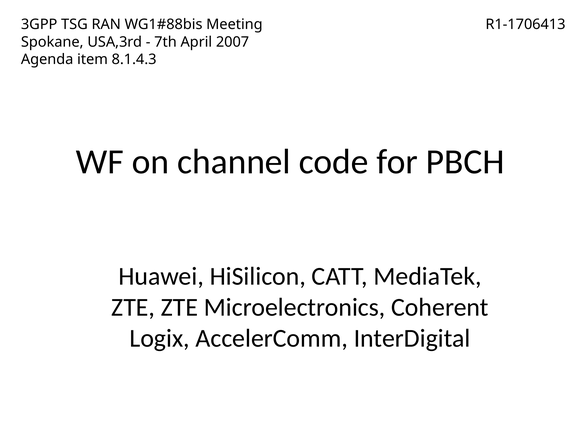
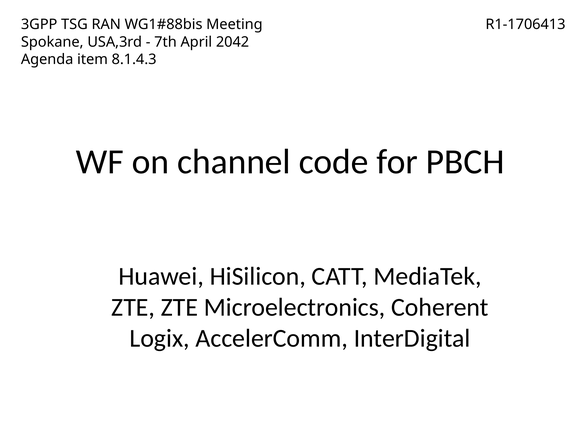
2007: 2007 -> 2042 (233, 42)
